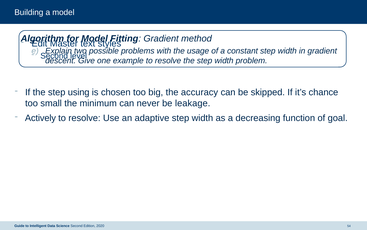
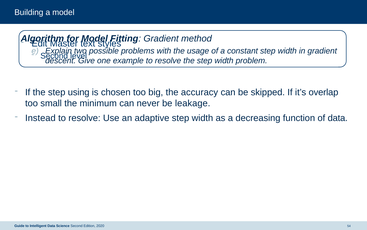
chance: chance -> overlap (323, 92)
Actively: Actively -> Instead (40, 118)
of goal: goal -> data (338, 118)
